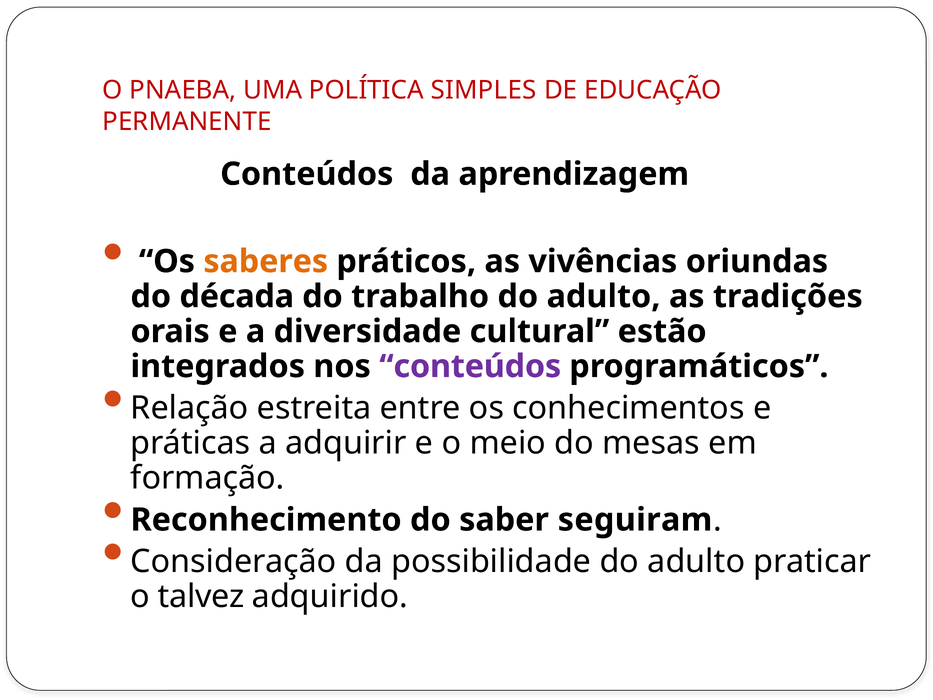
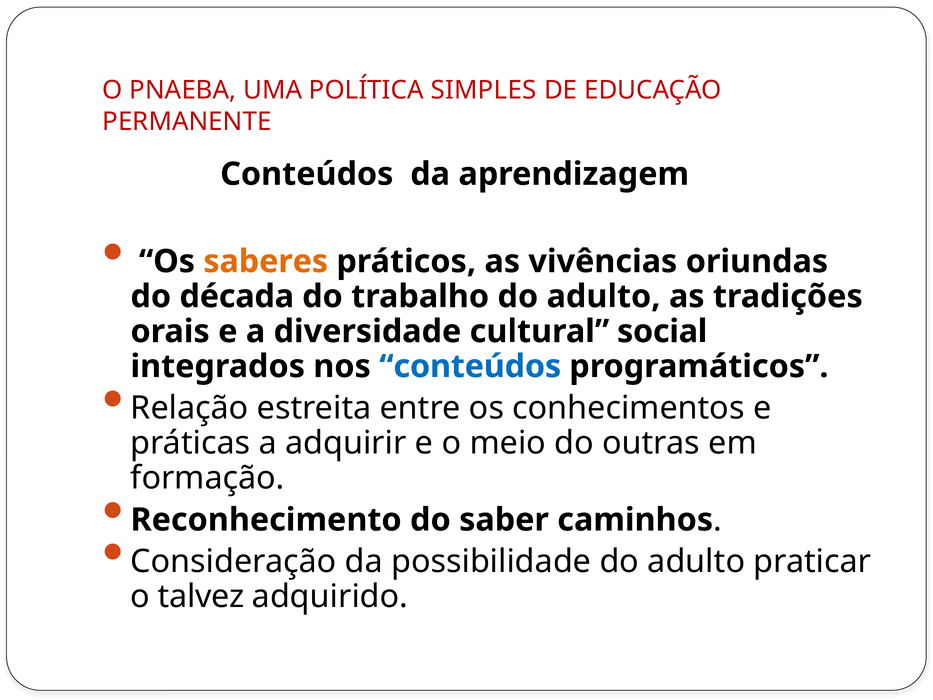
estão: estão -> social (662, 331)
conteúdos colour: purple -> blue (470, 366)
mesas: mesas -> outras (651, 443)
seguiram: seguiram -> caminhos (635, 520)
